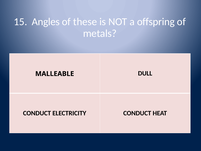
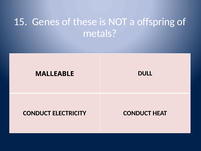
Angles: Angles -> Genes (46, 22)
